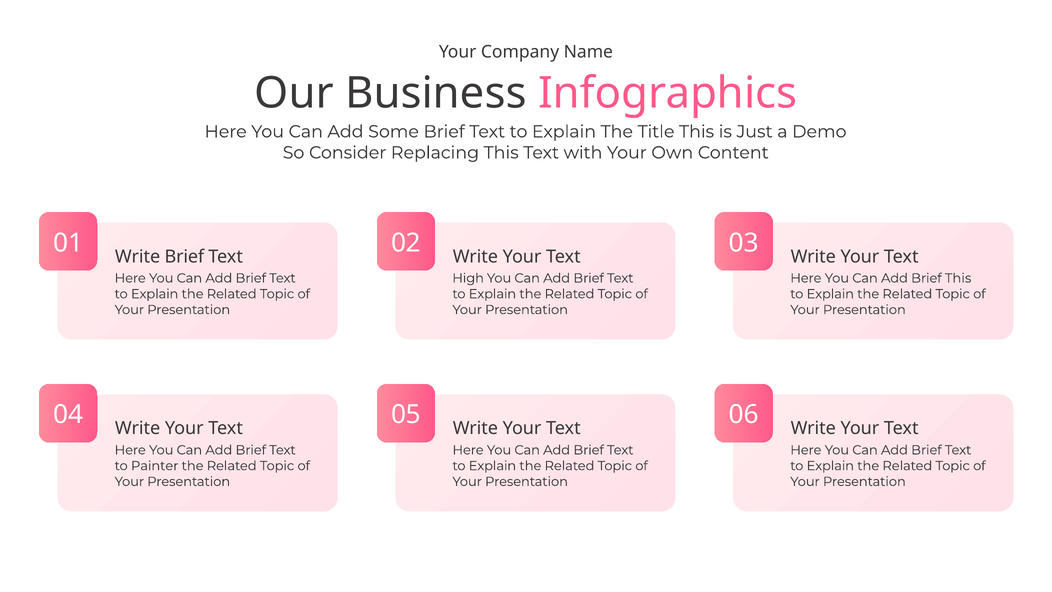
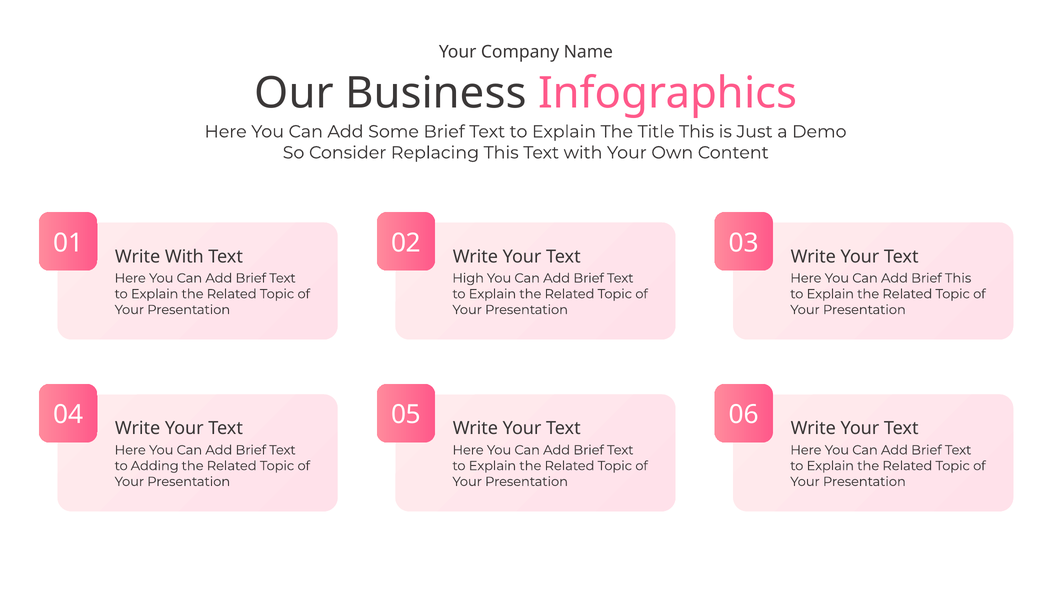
Write Brief: Brief -> With (184, 256)
Painter: Painter -> Adding (155, 466)
